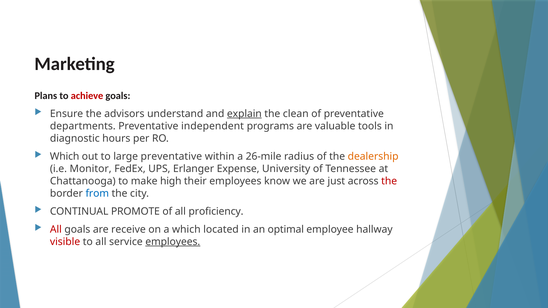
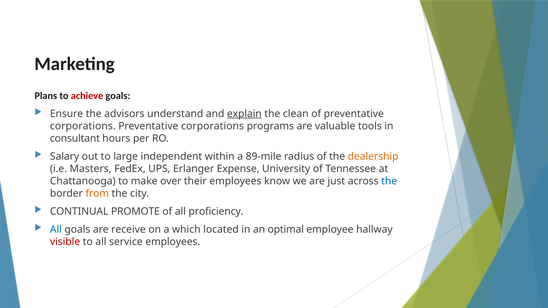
departments: departments -> corporations (83, 126)
independent: independent -> corporations (213, 126)
diagnostic: diagnostic -> consultant (75, 138)
Which: Which -> Salary (65, 156)
large preventative: preventative -> independent (171, 156)
26-mile: 26-mile -> 89-mile (264, 156)
Monitor: Monitor -> Masters (91, 169)
high: high -> over (171, 181)
the colour: red -> blue (389, 181)
from colour: blue -> orange (97, 193)
All colour: red -> blue (56, 230)
employees underline: present -> none (173, 242)
